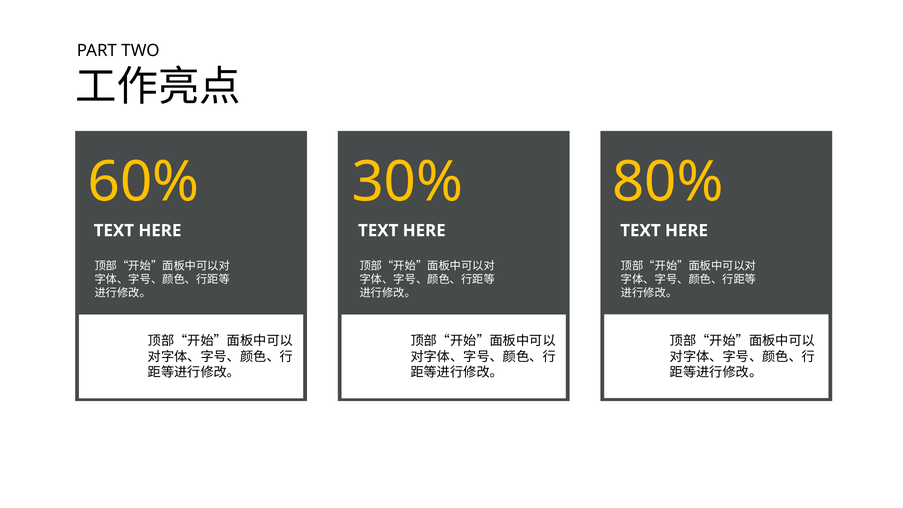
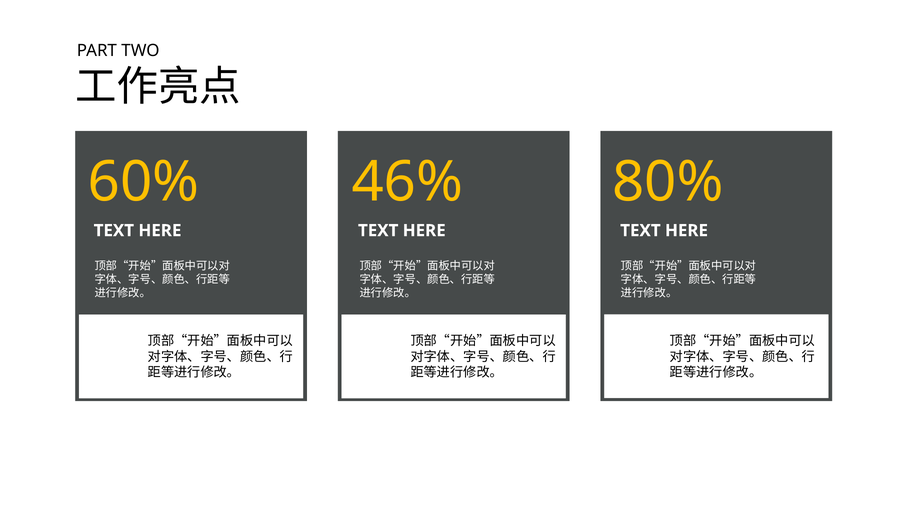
30%: 30% -> 46% (407, 182)
